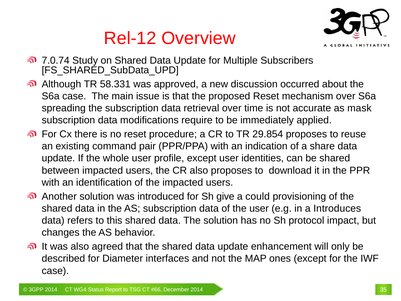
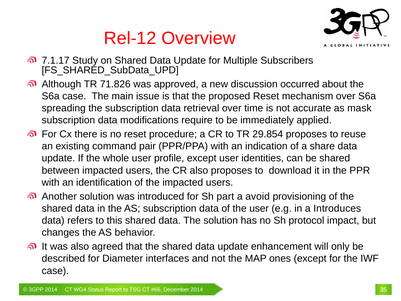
7.0.74: 7.0.74 -> 7.1.17 (56, 60)
58.331: 58.331 -> 71.826 (115, 84)
give: give -> part (225, 196)
could: could -> avoid (258, 196)
